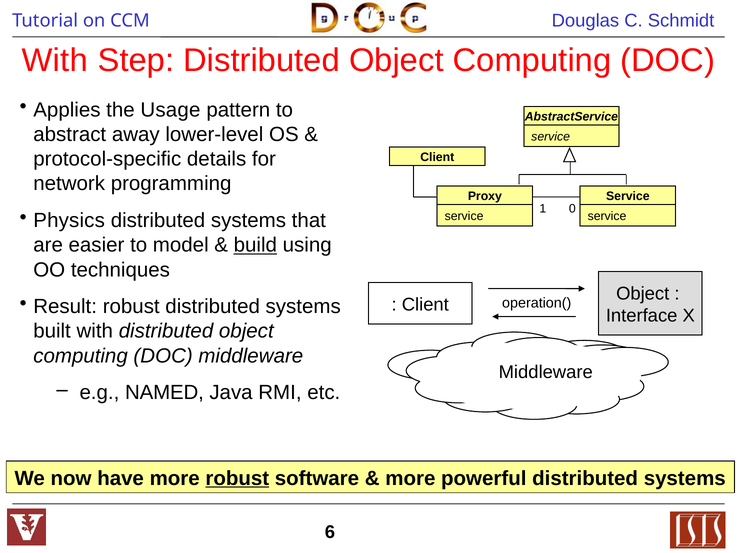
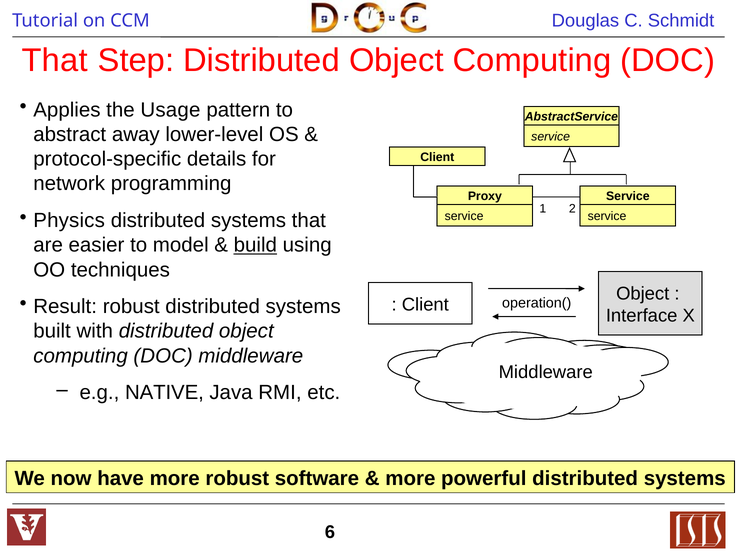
With: With -> That (55, 61)
0: 0 -> 2 (572, 209)
NAMED: NAMED -> NATIVE (164, 392)
robust underline: present -> none (237, 478)
